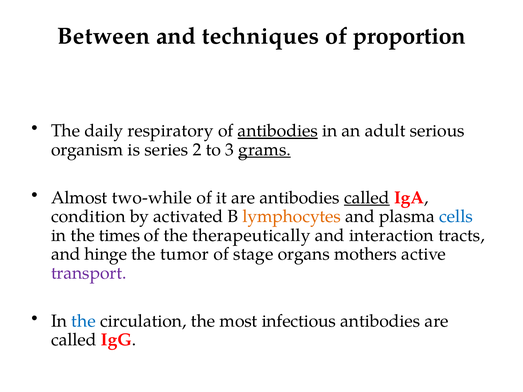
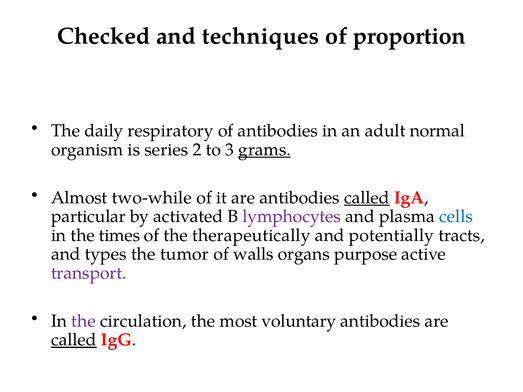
Between: Between -> Checked (104, 36)
antibodies underline: present -> none (278, 131)
serious: serious -> normal (437, 131)
condition: condition -> particular (88, 217)
lymphocytes colour: orange -> purple (292, 217)
interaction: interaction -> potentially (391, 235)
hinge: hinge -> types (106, 254)
stage: stage -> walls (253, 254)
mothers: mothers -> purpose (366, 254)
the colour: blue -> purple (83, 321)
infectious: infectious -> voluntary (299, 321)
called underline: none -> present (74, 340)
